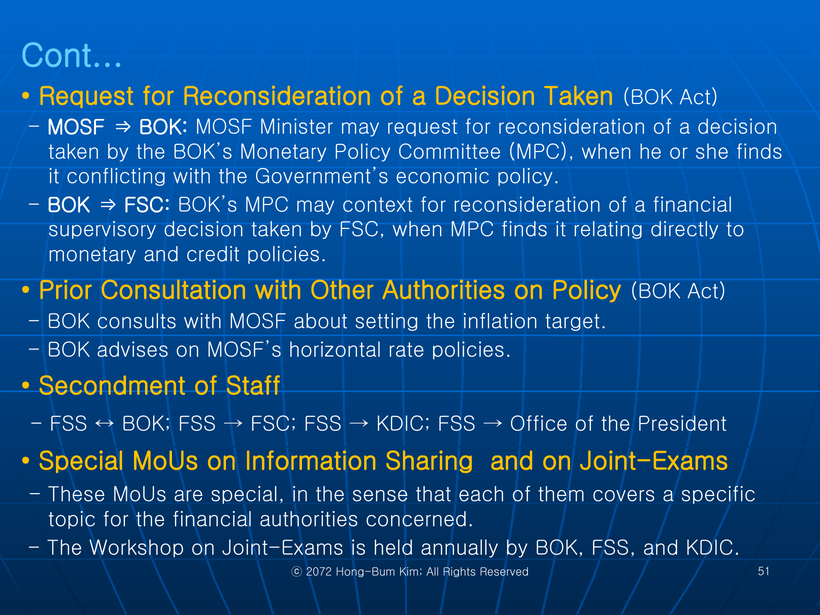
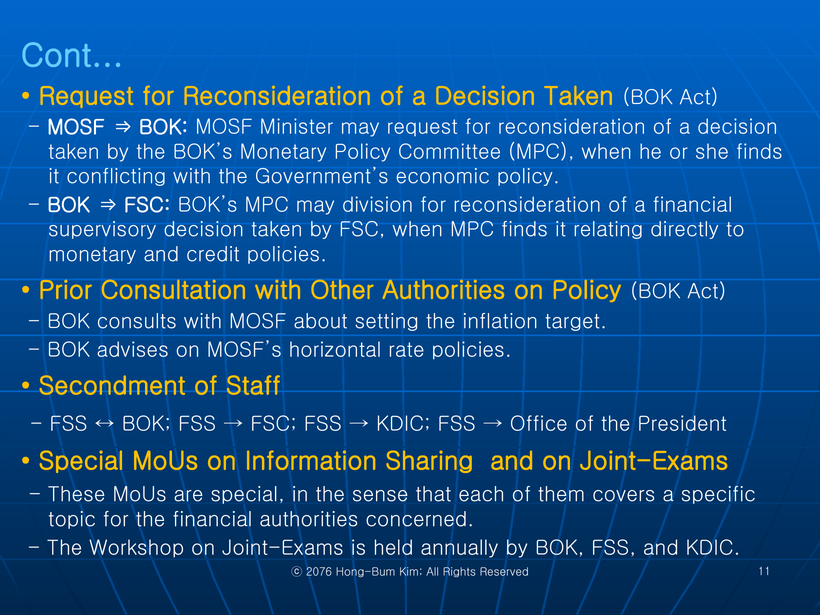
context: context -> division (378, 205)
2072: 2072 -> 2076 (319, 572)
51: 51 -> 11 (764, 572)
